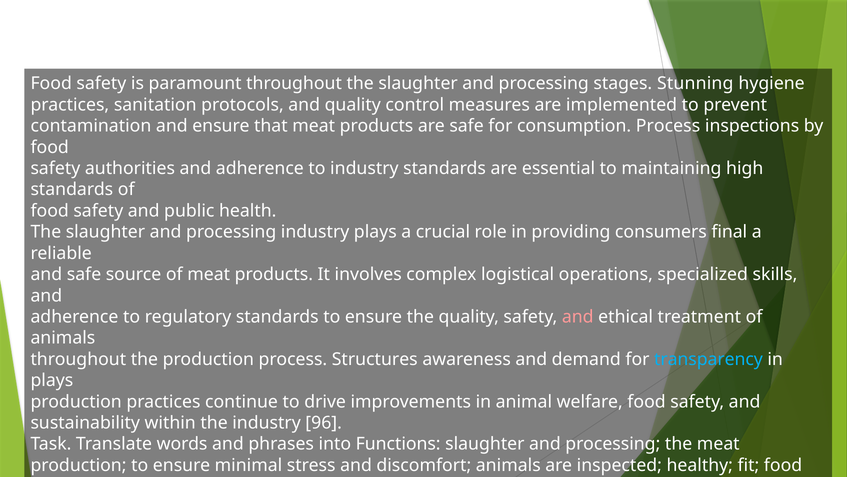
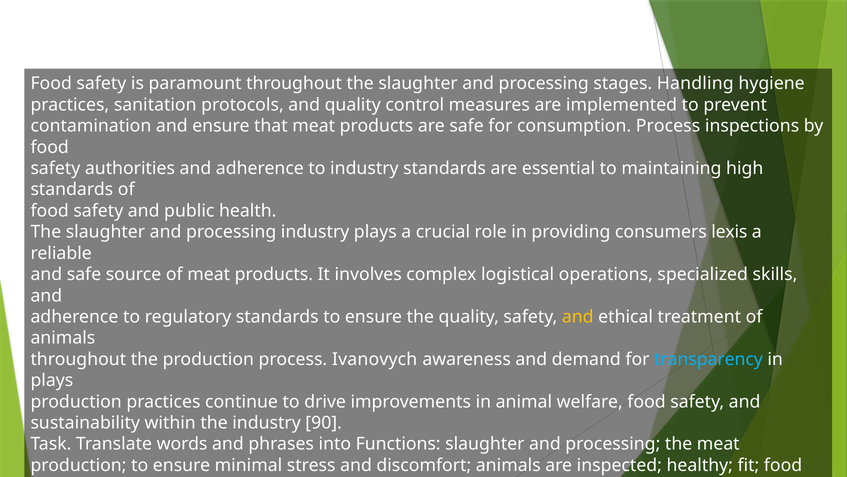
Stunning: Stunning -> Handling (695, 84)
consumers final: final -> lexis (729, 232)
and colour: pink -> yellow (578, 317)
Structures: Structures -> Ivanovych (375, 359)
96: 96 -> 90 (324, 422)
